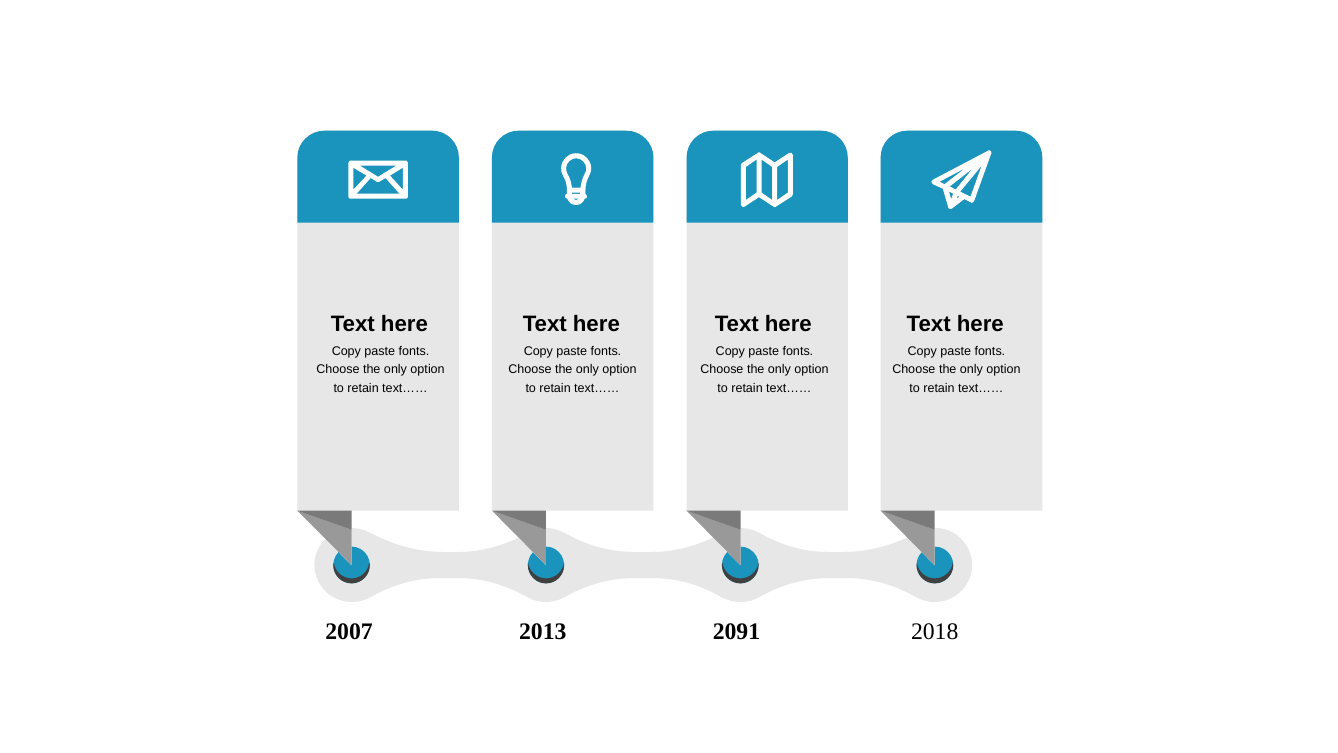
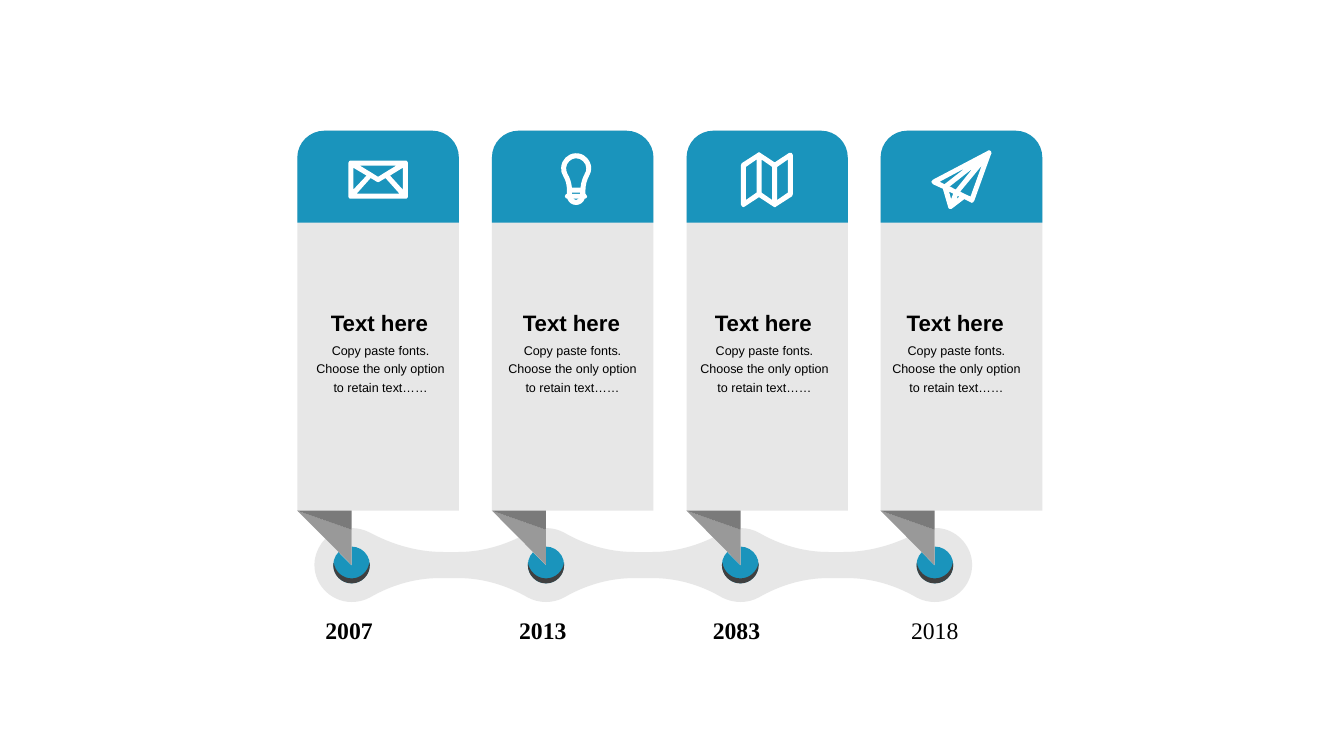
2091: 2091 -> 2083 (736, 631)
